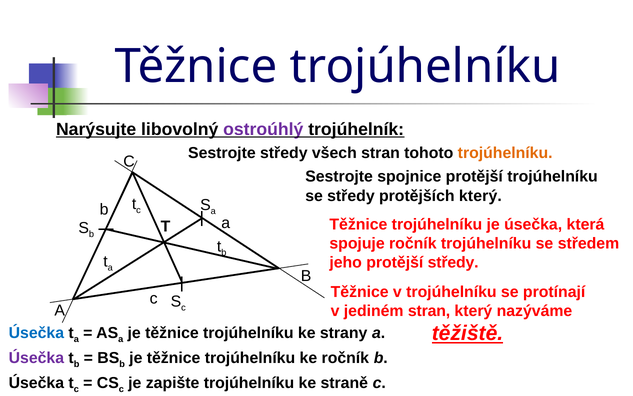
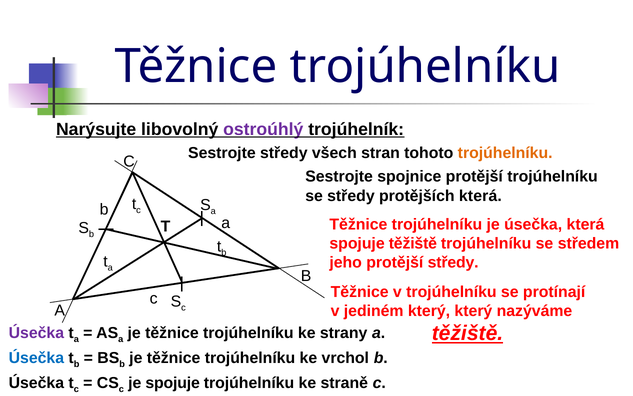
protějších který: který -> která (480, 196)
spojuje ročník: ročník -> těžiště (413, 243)
jediném stran: stran -> který (429, 311)
Úsečka colour: blue -> purple (36, 333)
Úsečka colour: purple -> blue (36, 358)
ke ročník: ročník -> vrchol (345, 358)
je zapište: zapište -> spojuje (173, 383)
